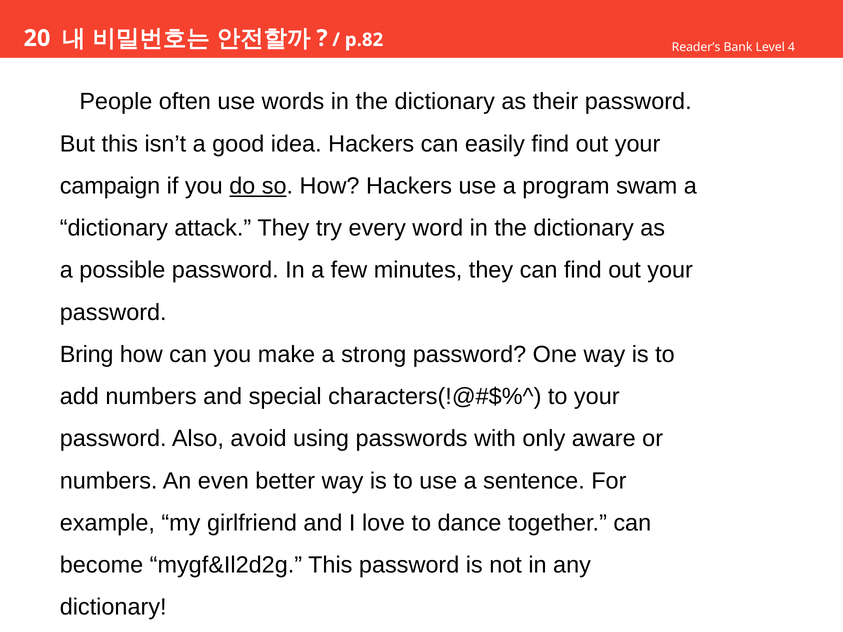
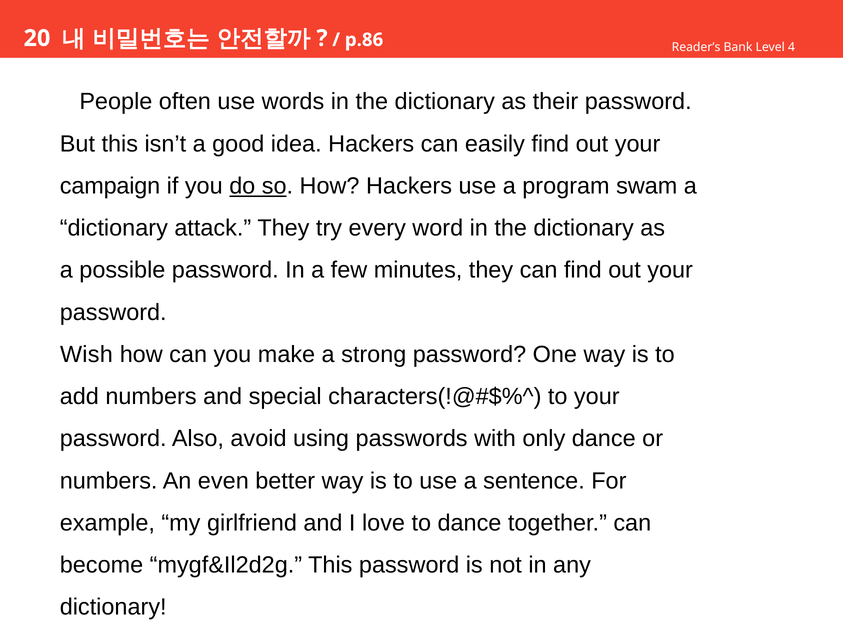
p.82: p.82 -> p.86 (364, 40)
Bring: Bring -> Wish (86, 355)
only aware: aware -> dance (604, 439)
